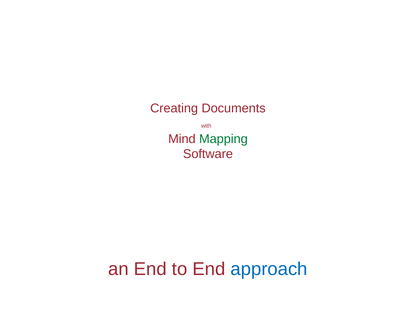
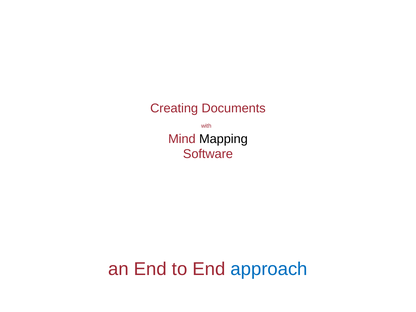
Mapping colour: green -> black (223, 139)
